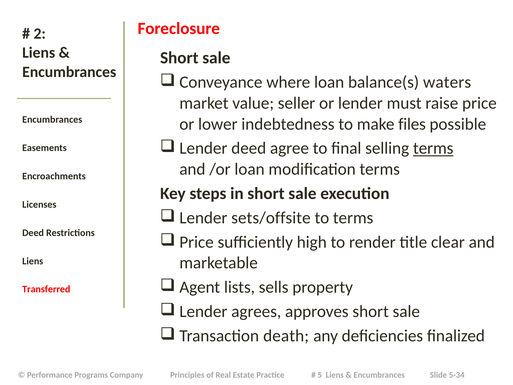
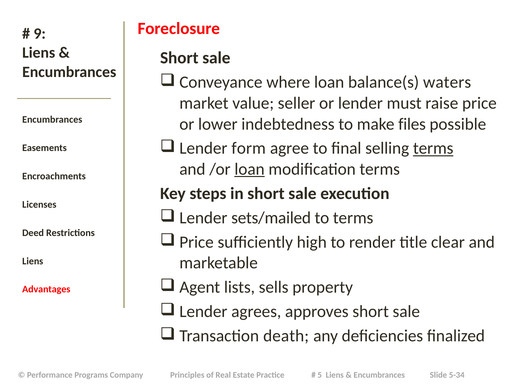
2: 2 -> 9 (40, 34)
deed: deed -> form (249, 148)
loan underline: none -> present (250, 169)
sets/offsite: sets/offsite -> sets/mailed (271, 218)
Transferred: Transferred -> Advantages (46, 289)
